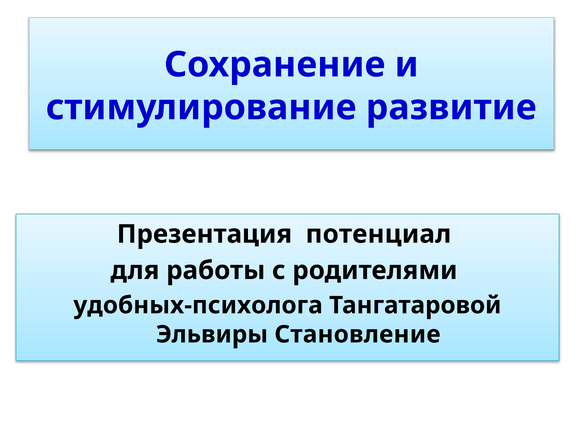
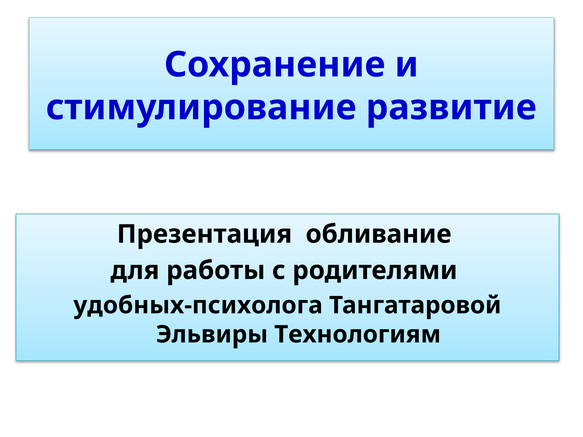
потенциал: потенциал -> обливание (379, 234)
Становление: Становление -> Технологиям (358, 335)
